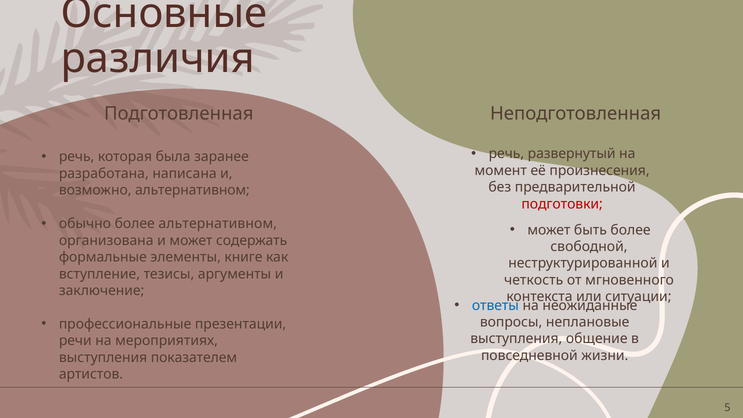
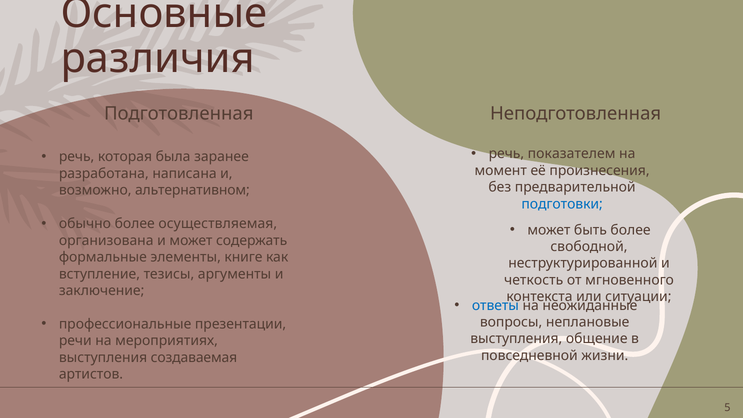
развернутый: развернутый -> показателем (572, 154)
подготовки colour: red -> blue (562, 204)
более альтернативном: альтернативном -> осуществляемая (218, 224)
показателем: показателем -> создаваемая (194, 357)
